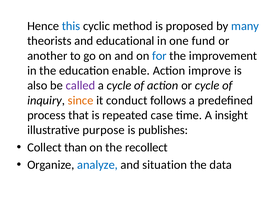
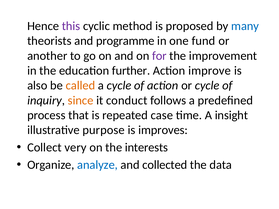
this colour: blue -> purple (71, 26)
educational: educational -> programme (125, 41)
for colour: blue -> purple (159, 56)
enable: enable -> further (131, 71)
called colour: purple -> orange (80, 86)
publishes: publishes -> improves (163, 130)
than: than -> very (76, 148)
recollect: recollect -> interests (146, 148)
situation: situation -> collected (165, 165)
